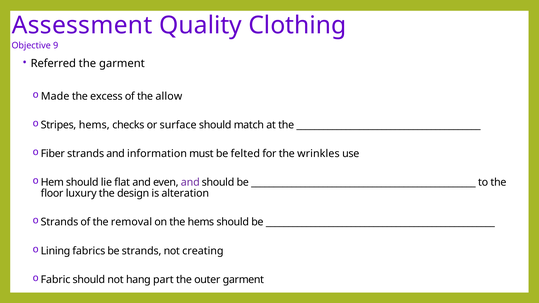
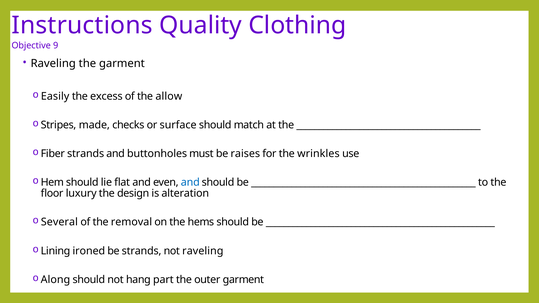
Assessment: Assessment -> Instructions (82, 25)
Referred: Referred -> Raveling (53, 64)
Made: Made -> Easily (55, 96)
Stripes hems: hems -> made (94, 125)
information: information -> buttonholes (157, 154)
felted: felted -> raises (245, 154)
and colour: purple -> blue (190, 182)
Strands: Strands -> Several (59, 222)
fabrics: fabrics -> ironed (89, 251)
not creating: creating -> raveling (203, 251)
Fabric: Fabric -> Along (55, 280)
